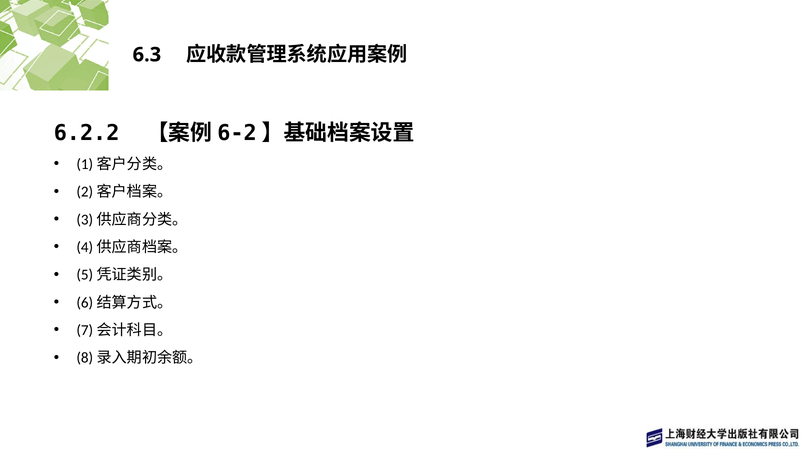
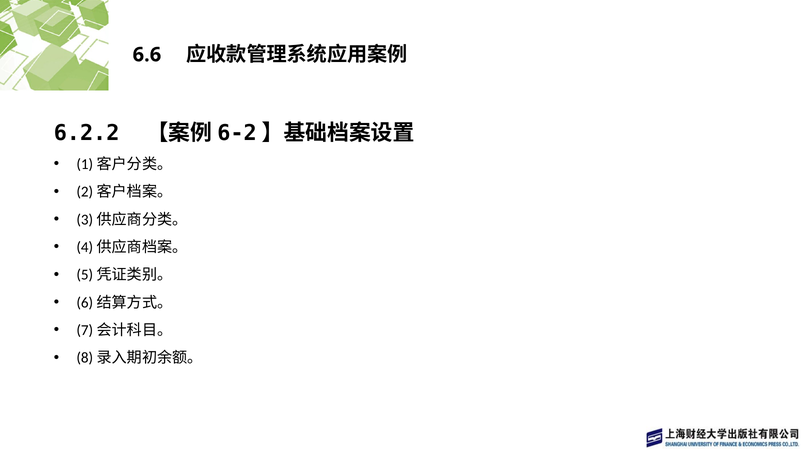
6.3: 6.3 -> 6.6 (147, 55)
